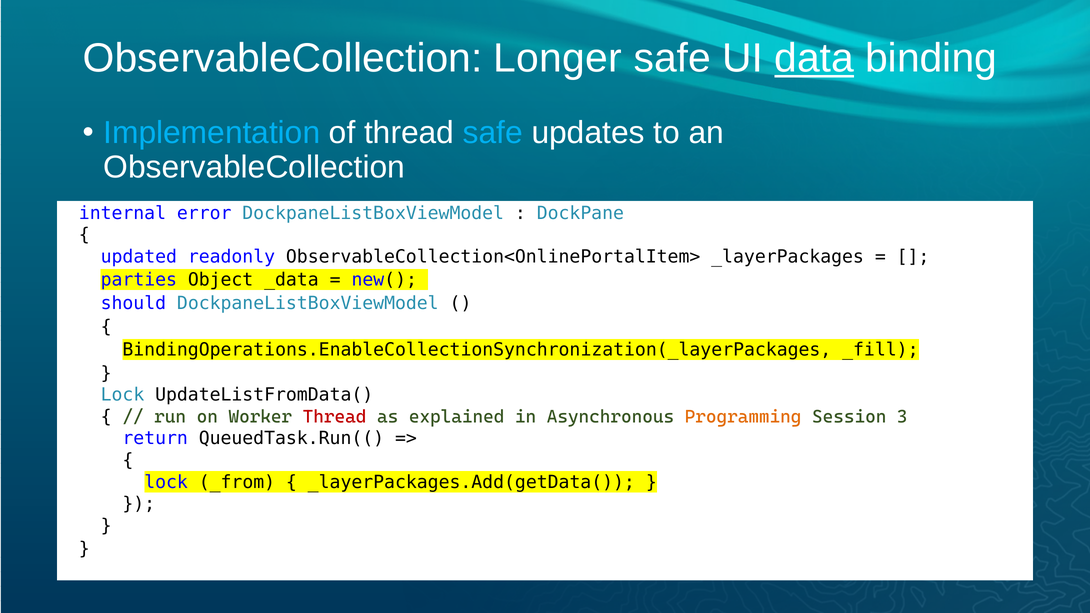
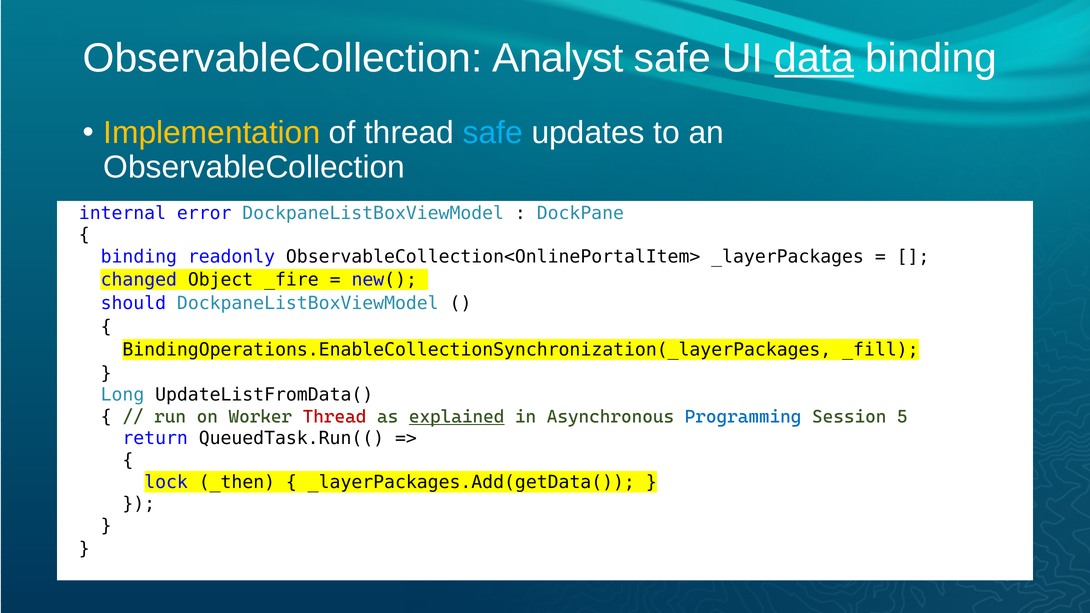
Longer: Longer -> Analyst (558, 58)
Implementation colour: light blue -> yellow (212, 133)
updated: updated -> binding (139, 257)
parties: parties -> changed (139, 280)
_data: _data -> _fire (291, 280)
Lock: Lock -> Long (122, 395)
explained underline: none -> present (457, 417)
Programming colour: orange -> blue (743, 417)
3: 3 -> 5 (902, 417)
_from: _from -> _then (237, 482)
